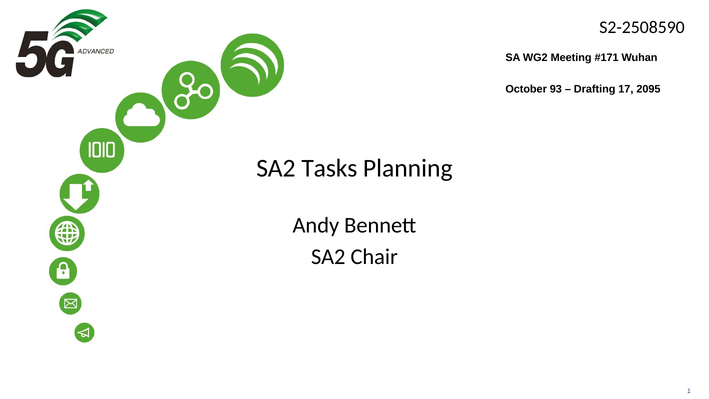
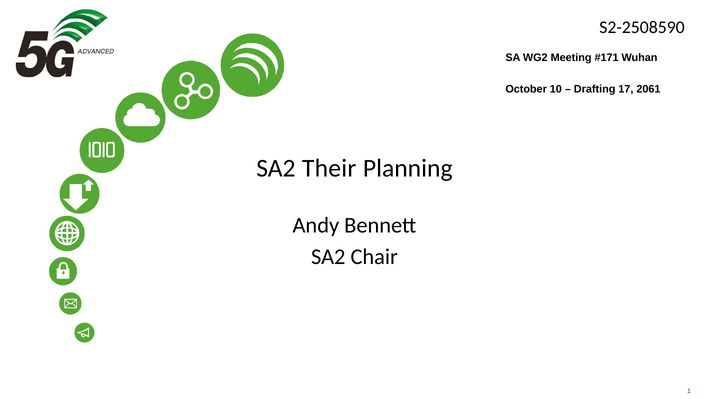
93: 93 -> 10 (556, 89)
2095: 2095 -> 2061 (648, 89)
Tasks: Tasks -> Their (329, 168)
